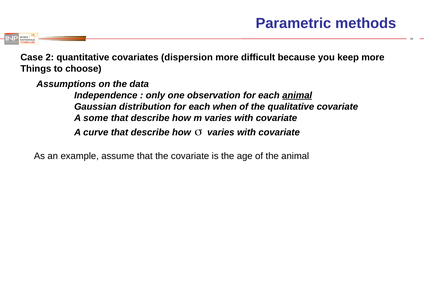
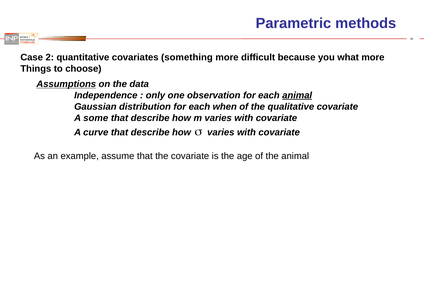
dispersion: dispersion -> something (187, 58)
keep: keep -> what (348, 58)
Assumptions underline: none -> present (66, 84)
